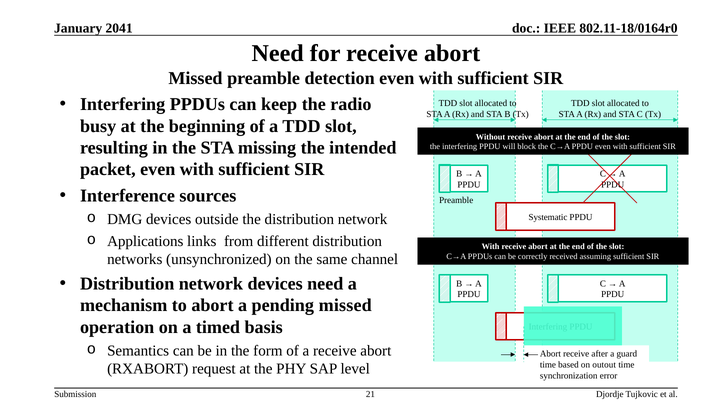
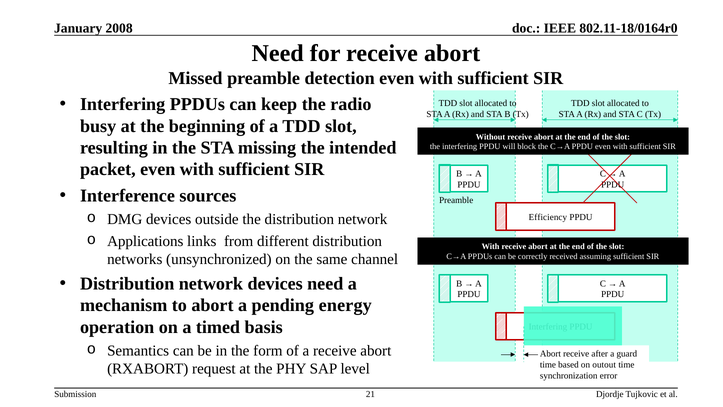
2041: 2041 -> 2008 (119, 28)
Systematic: Systematic -> Efficiency (548, 217)
pending missed: missed -> energy (345, 305)
